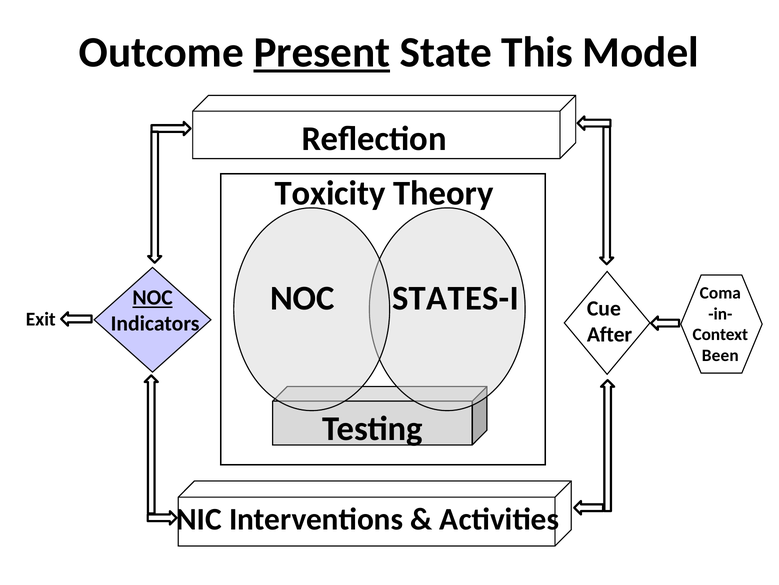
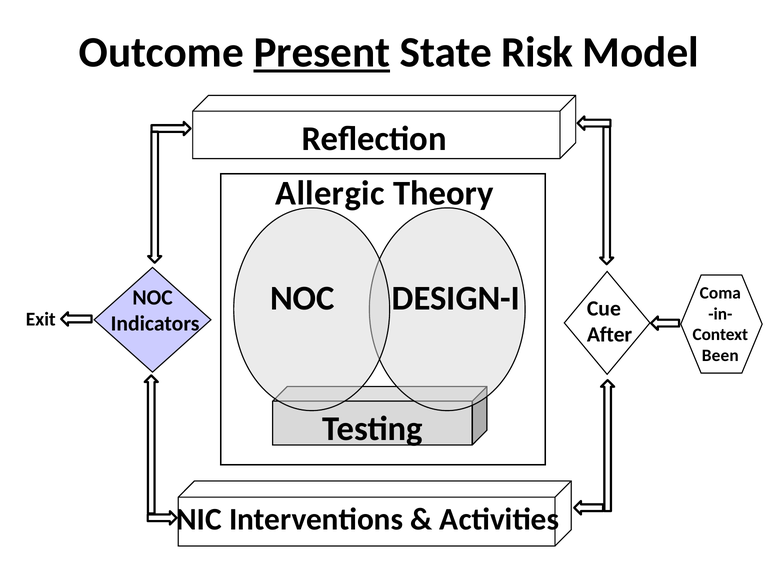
This: This -> Risk (537, 52)
Toxicity: Toxicity -> Allergic (330, 193)
STATES-I: STATES-I -> DESIGN-I (456, 298)
NOC underline: present -> none (153, 297)
